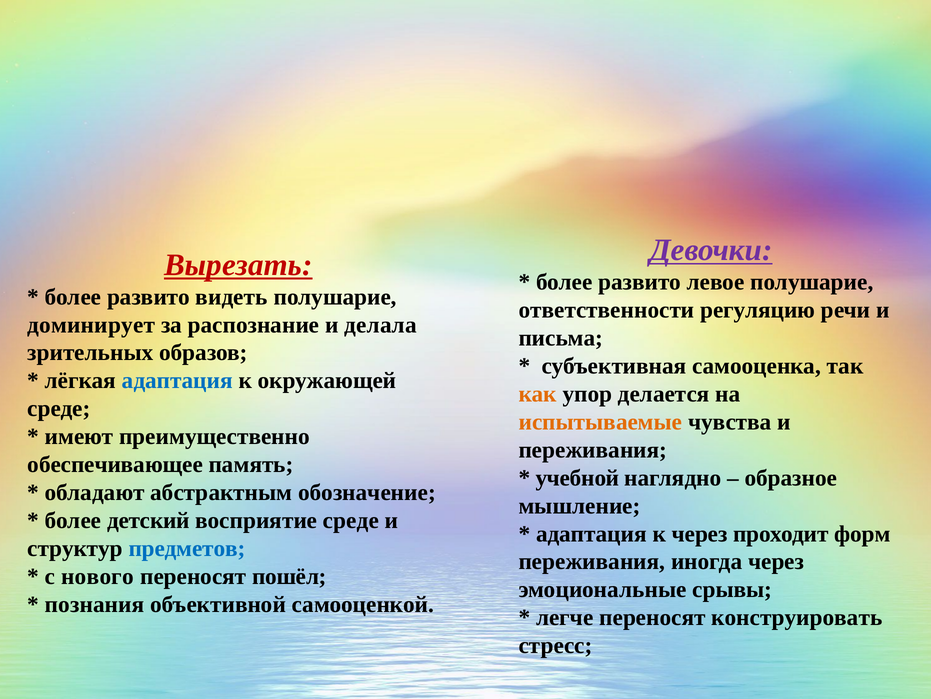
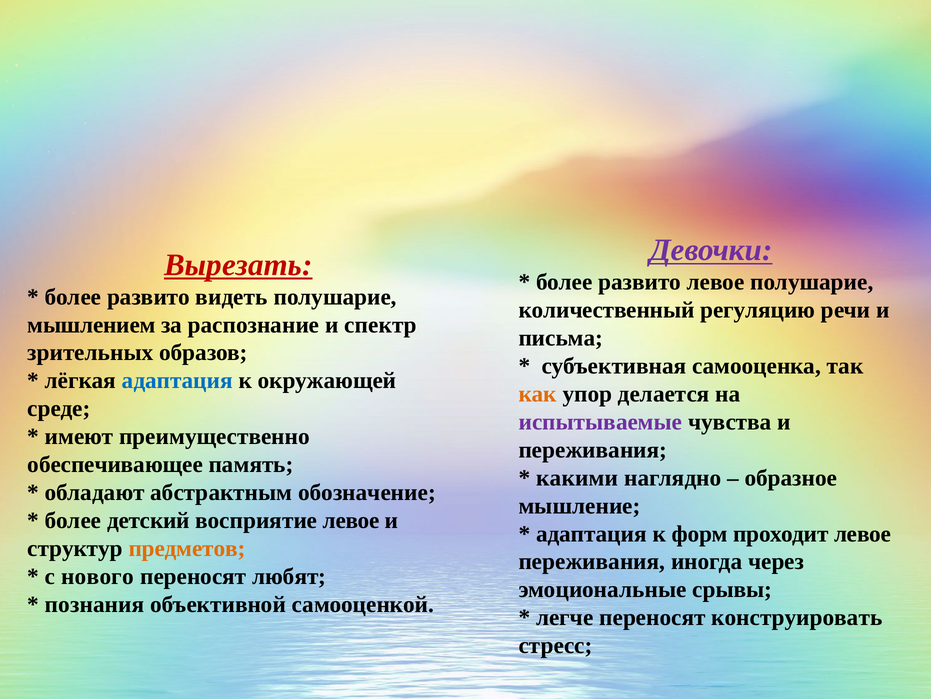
ответственности: ответственности -> количественный (607, 310)
доминирует: доминирует -> мышлением (91, 324)
делала: делала -> спектр (381, 324)
испытываемые colour: orange -> purple (600, 422)
учебной: учебной -> какими (577, 477)
восприятие среде: среде -> левое (351, 520)
к через: через -> форм (700, 533)
проходит форм: форм -> левое (863, 533)
предметов colour: blue -> orange (187, 548)
пошёл: пошёл -> любят (289, 576)
